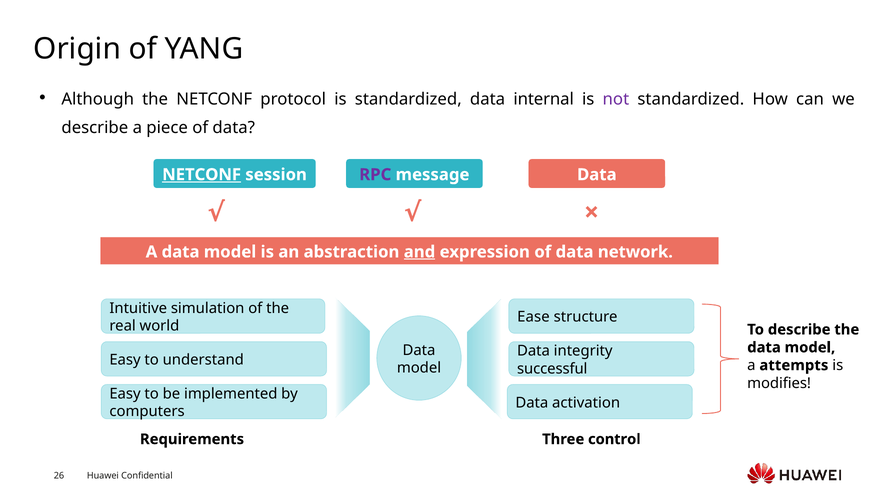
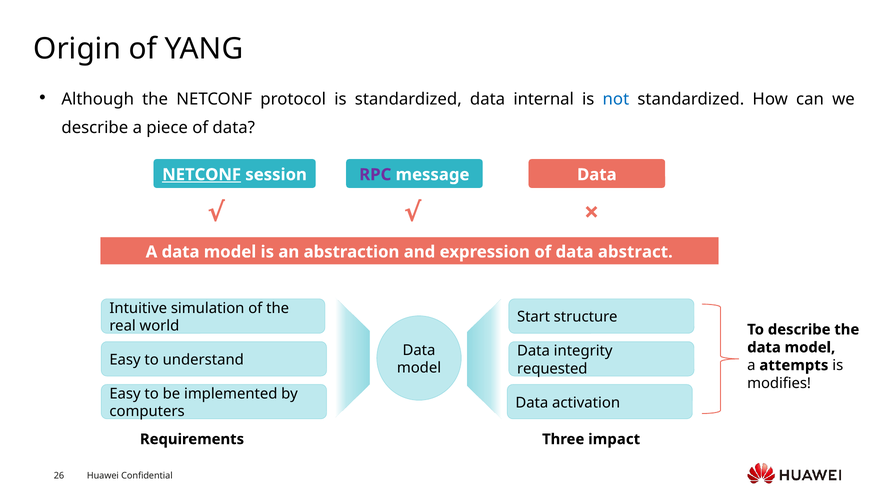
not colour: purple -> blue (616, 99)
and underline: present -> none (420, 252)
network: network -> abstract (635, 252)
Ease: Ease -> Start (534, 317)
successful: successful -> requested (552, 369)
control: control -> impact (614, 439)
